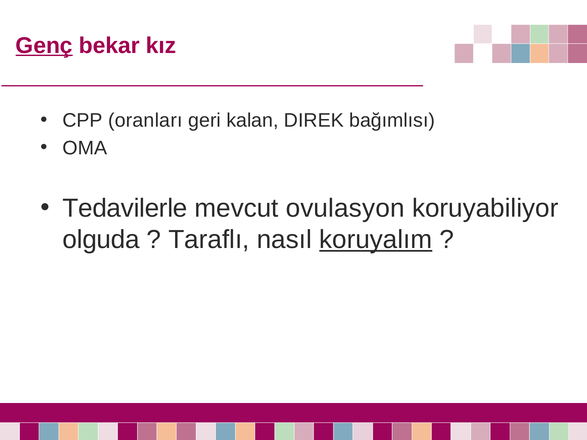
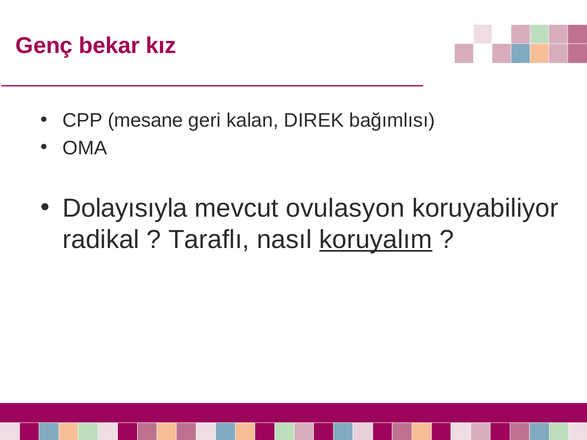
Genç underline: present -> none (44, 46)
oranları: oranları -> mesane (145, 121)
Tedavilerle: Tedavilerle -> Dolayısıyla (125, 208)
olguda: olguda -> radikal (101, 240)
